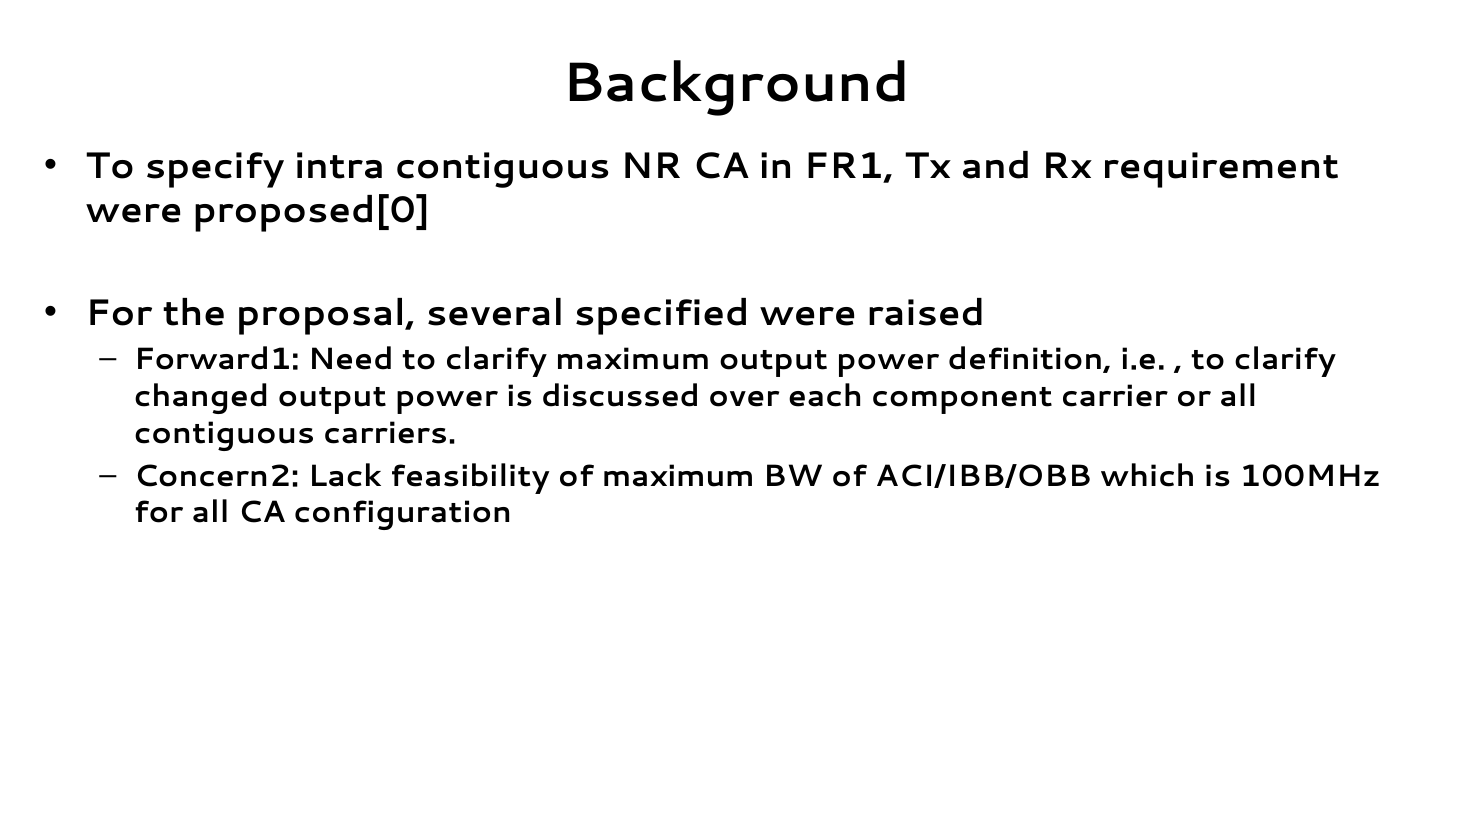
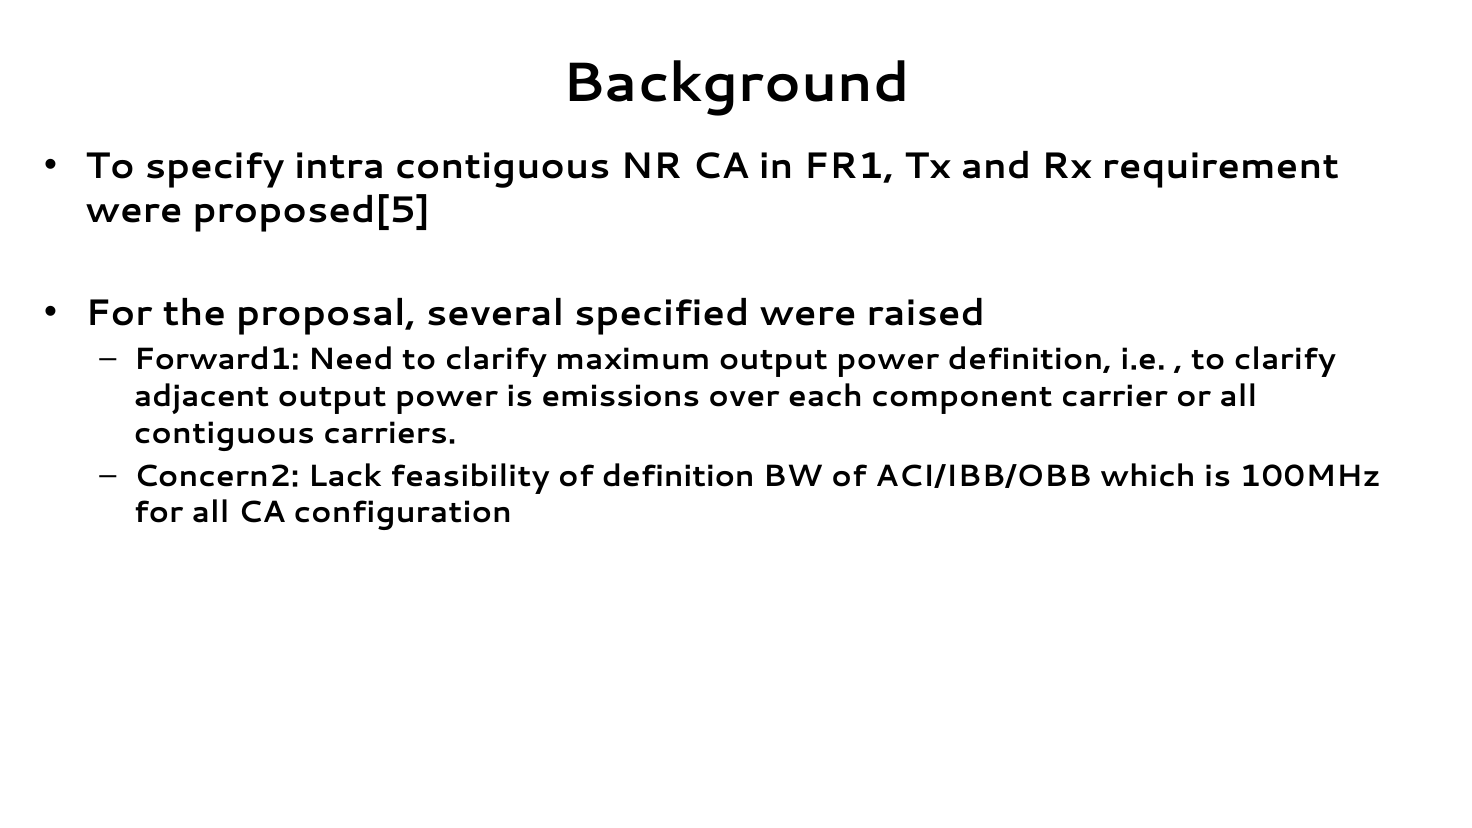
proposed[0: proposed[0 -> proposed[5 (311, 210)
changed: changed -> adjacent (202, 396)
discussed: discussed -> emissions (621, 396)
of maximum: maximum -> definition (678, 476)
